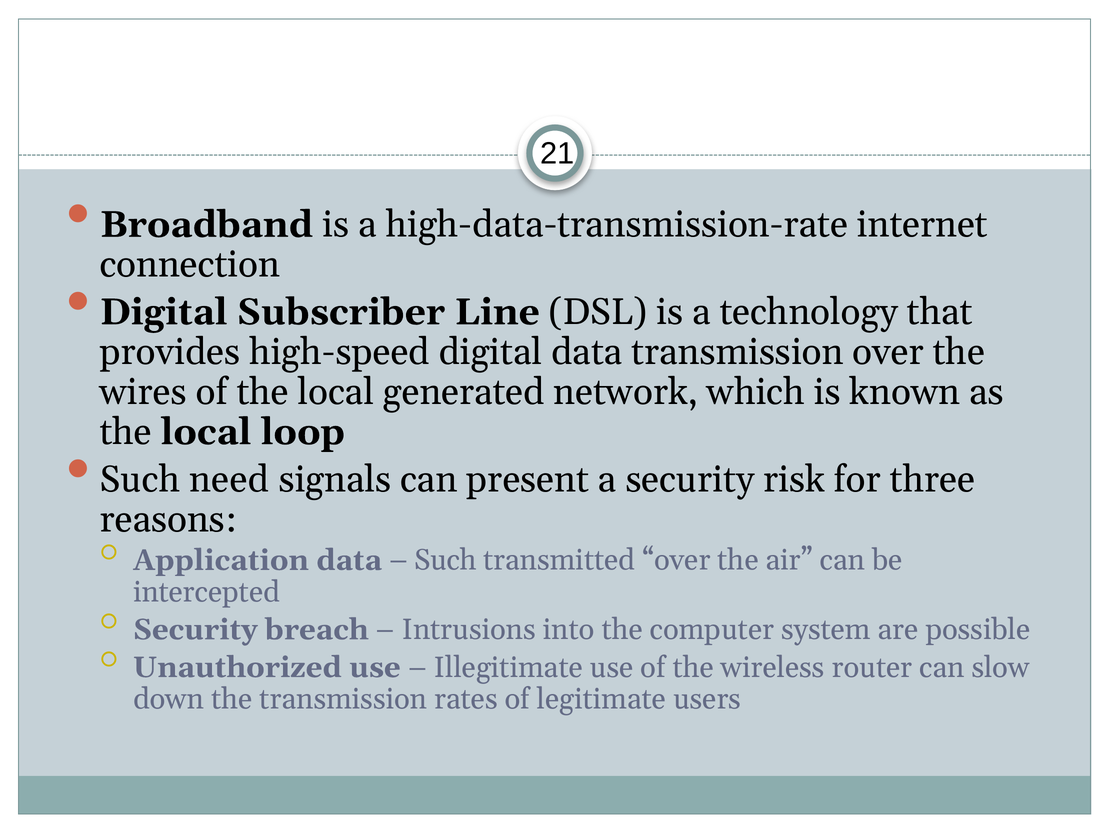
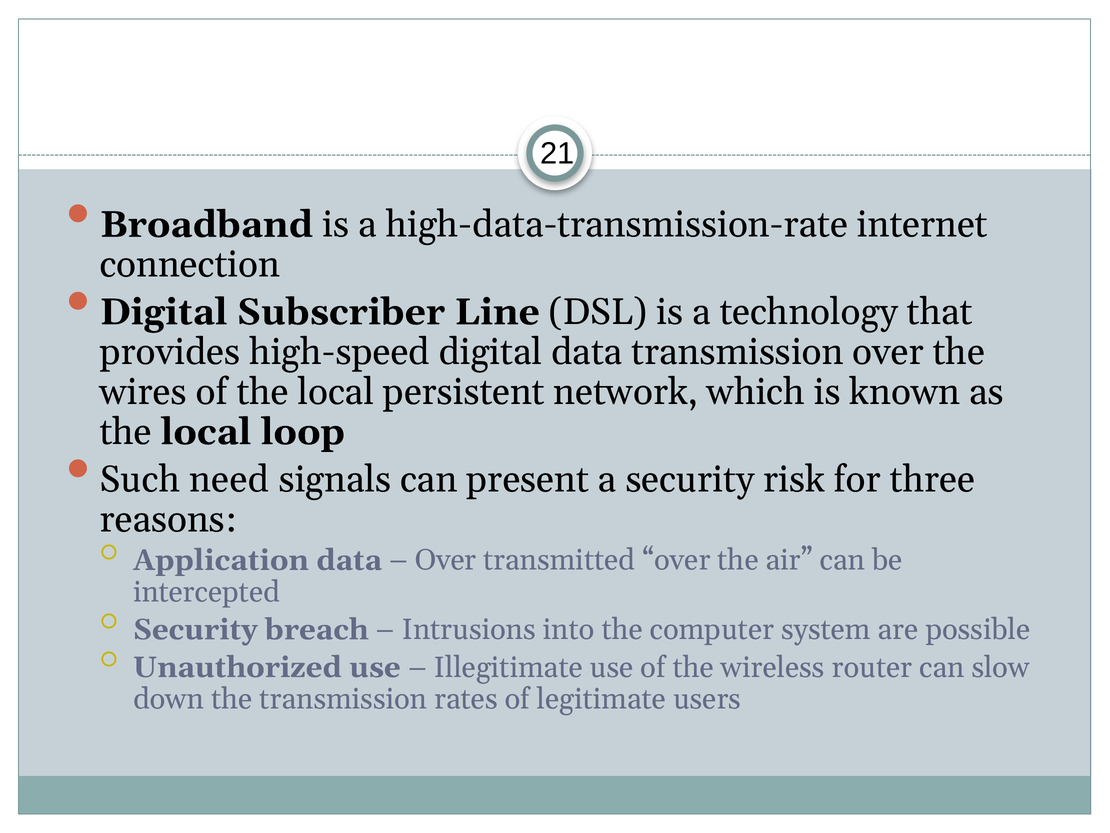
generated: generated -> persistent (464, 392)
Such: Such -> Over (446, 560)
